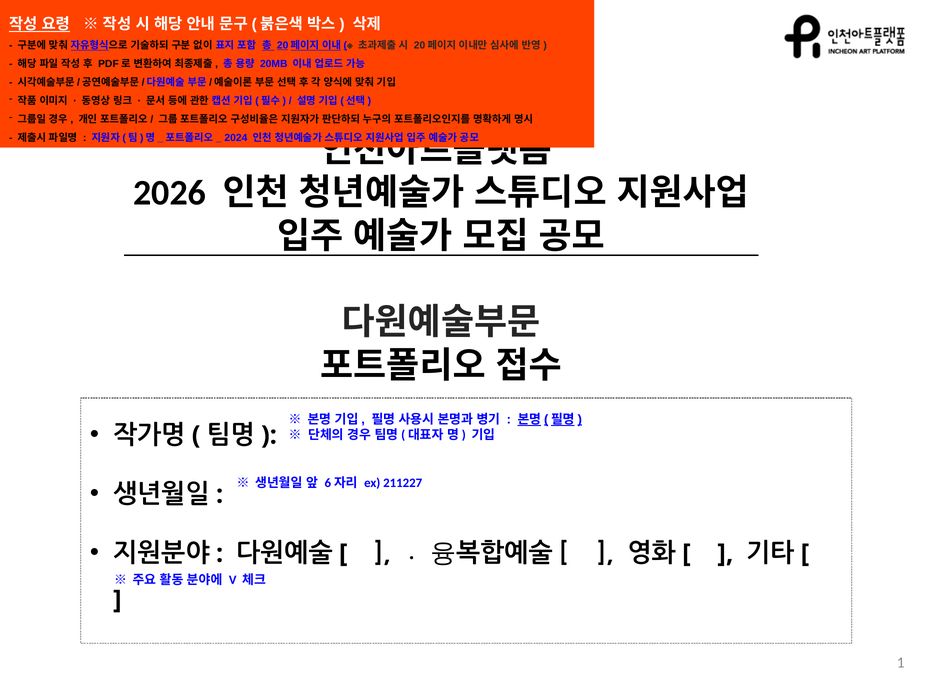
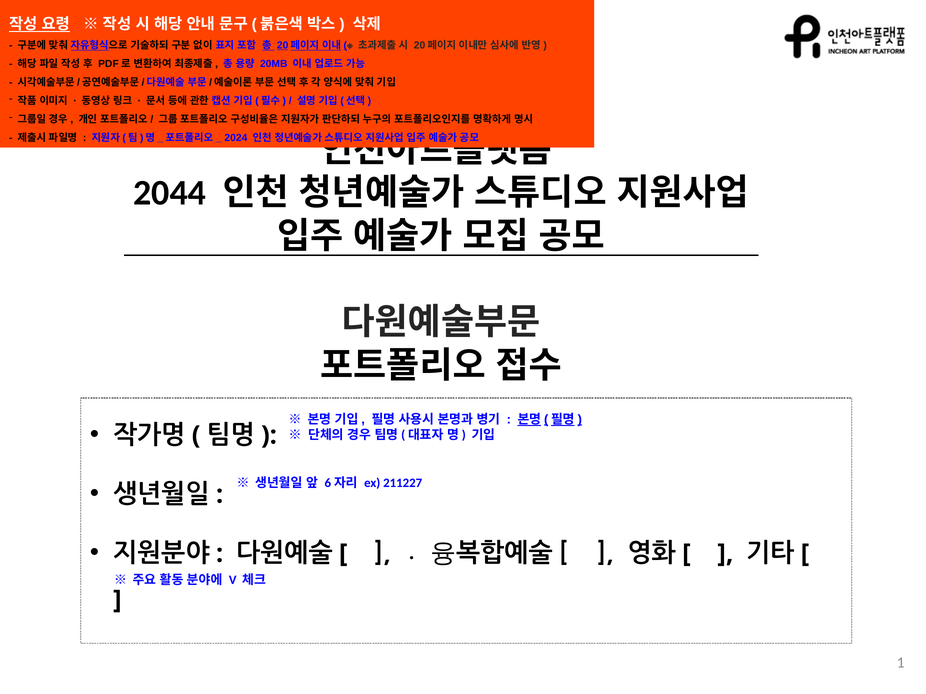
2026: 2026 -> 2044 (170, 193)
